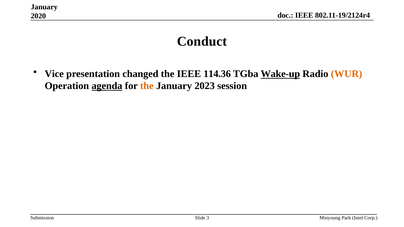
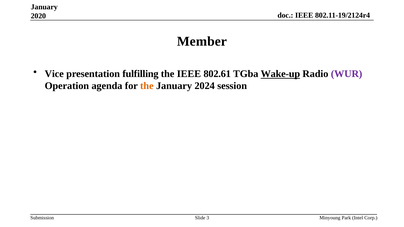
Conduct: Conduct -> Member (202, 41)
changed: changed -> fulfilling (140, 74)
114.36: 114.36 -> 802.61 (217, 74)
WUR colour: orange -> purple (347, 74)
agenda underline: present -> none (107, 86)
2023: 2023 -> 2024 (205, 86)
